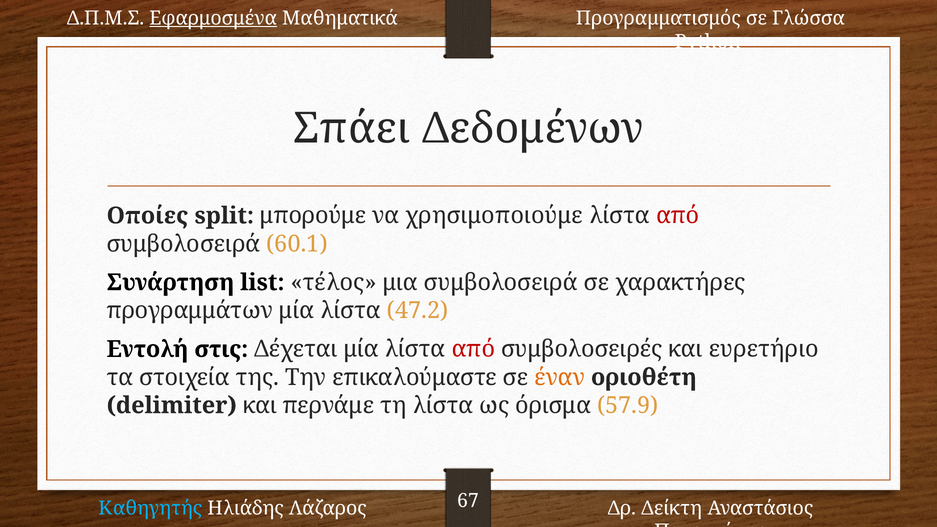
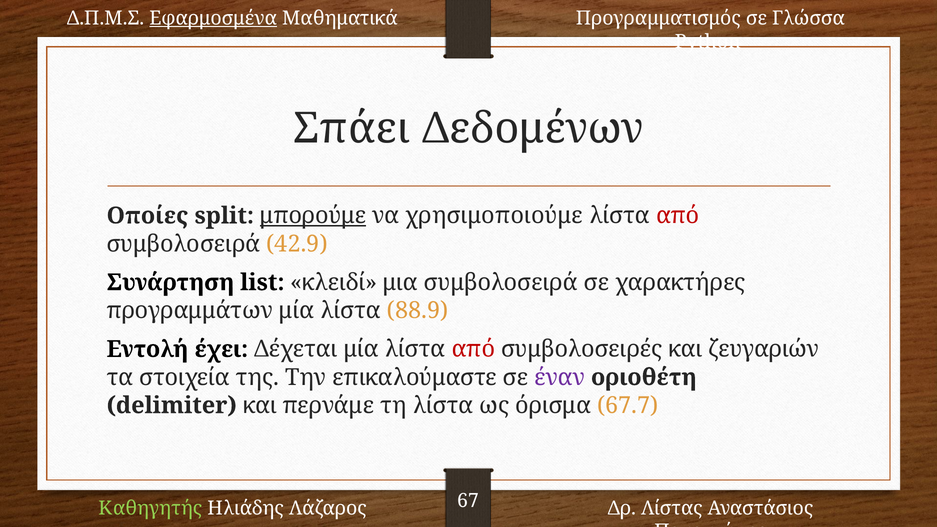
μπορούμε underline: none -> present (313, 216)
60.1: 60.1 -> 42.9 (297, 244)
τέλος: τέλος -> κλειδί (334, 282)
47.2: 47.2 -> 88.9 (418, 311)
στις: στις -> έχει (221, 349)
ευρετήριο: ευρετήριο -> ζευγαριών (764, 349)
έναν colour: orange -> purple (560, 377)
57.9: 57.9 -> 67.7 (628, 405)
Καθηγητής colour: light blue -> light green (150, 508)
Δείκτη: Δείκτη -> Λίστας (672, 508)
